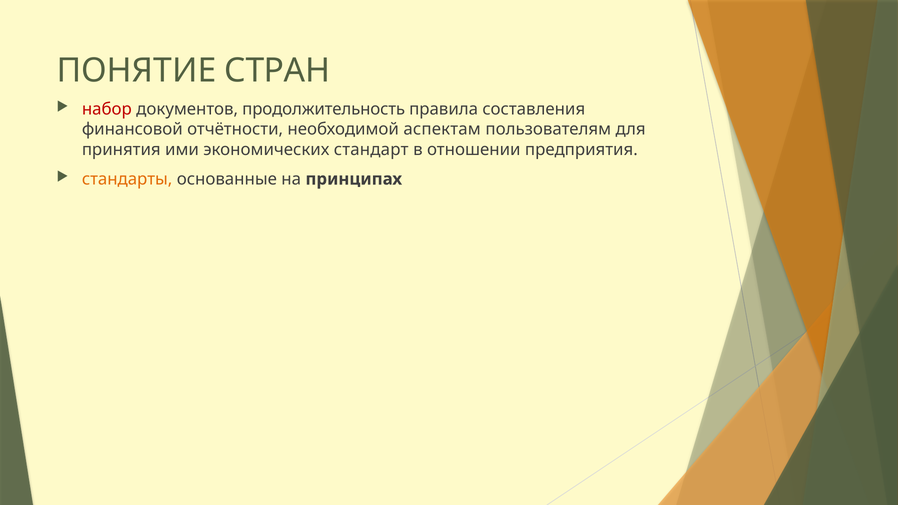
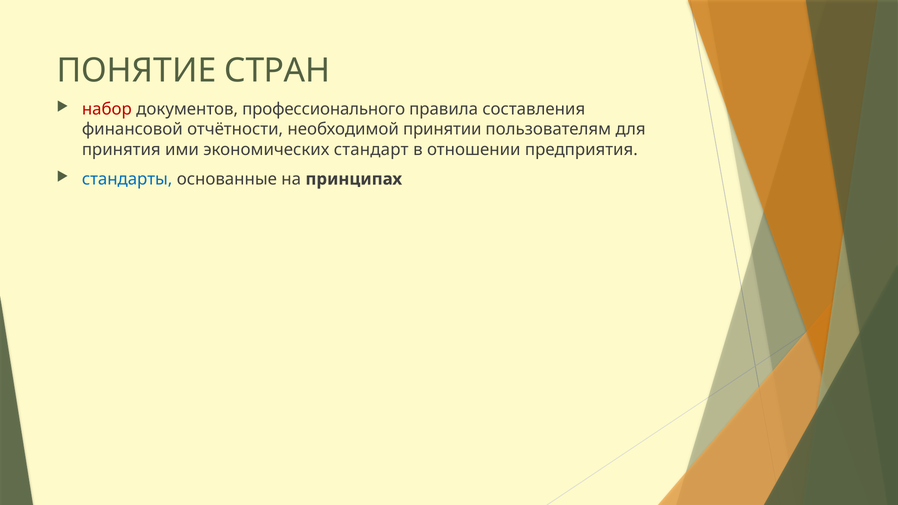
продолжительность: продолжительность -> профессионального (324, 109)
аспектам: аспектам -> принятии (442, 129)
стандарты colour: orange -> blue (127, 179)
